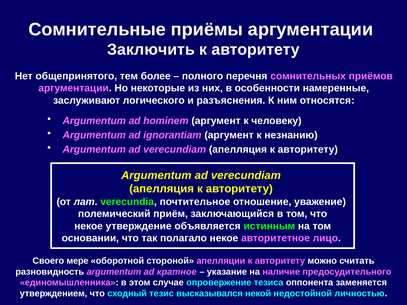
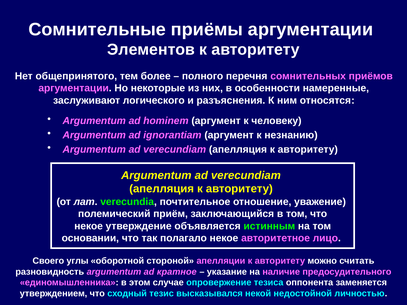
Заключить: Заключить -> Элементов (151, 50)
мере: мере -> углы (78, 261)
